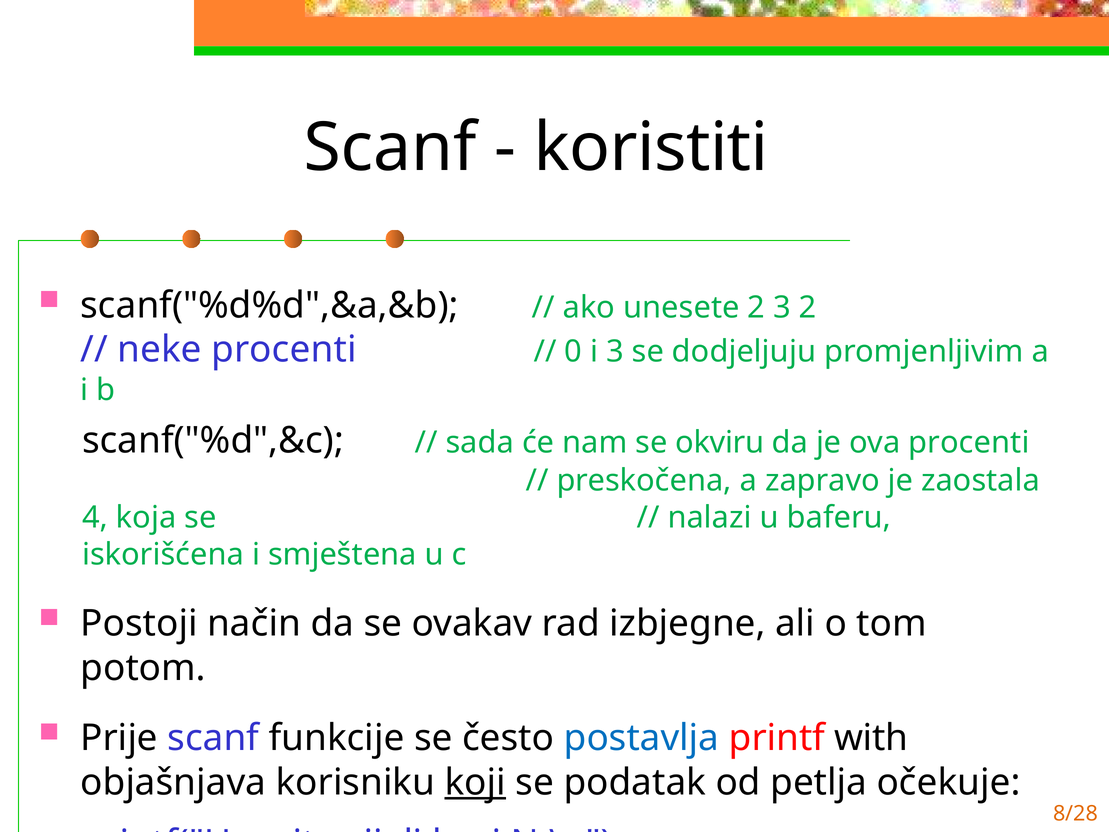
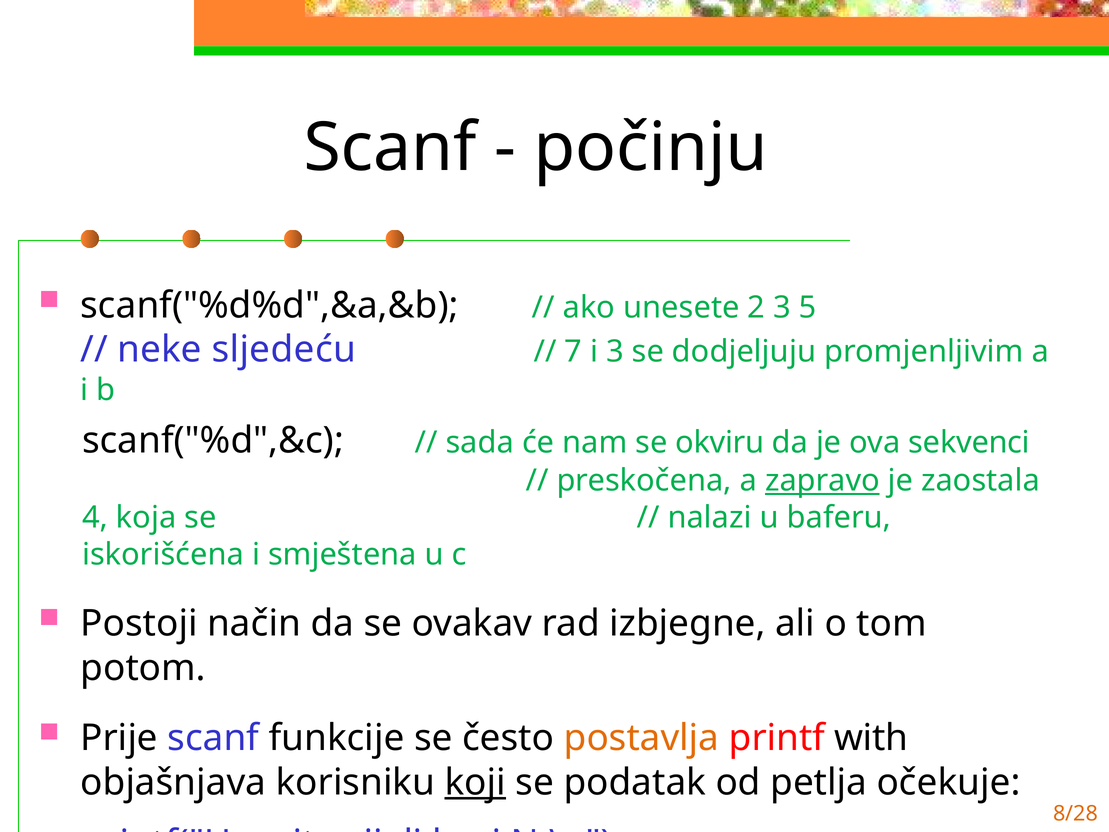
koristiti: koristiti -> počinju (651, 148)
3 2: 2 -> 5 (808, 307)
neke procenti: procenti -> sljedeću (284, 350)
0: 0 -> 7 (573, 352)
ova procenti: procenti -> sekvenci (969, 442)
zapravo underline: none -> present (822, 480)
postavlja colour: blue -> orange (641, 738)
